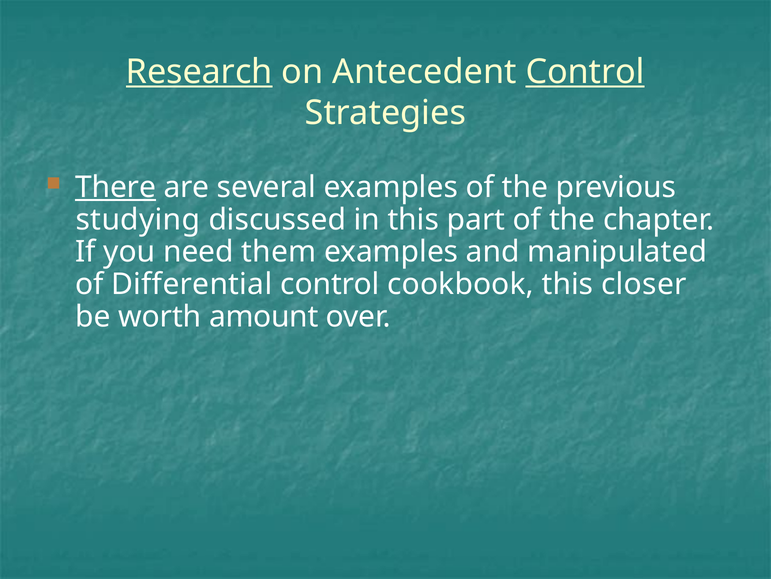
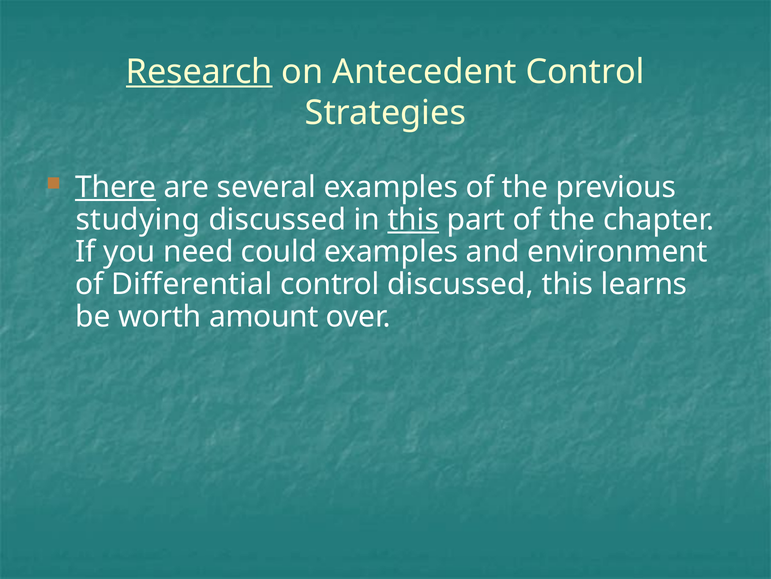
Control underline: present -> none (585, 72)
this underline: none -> present (413, 219)
them: them -> could (279, 252)
manipulated: manipulated -> environment (617, 252)
control cookbook: cookbook -> discussed (461, 284)
closer: closer -> learns (644, 284)
